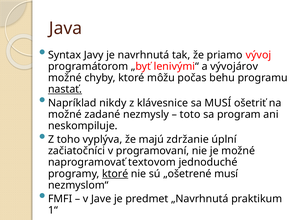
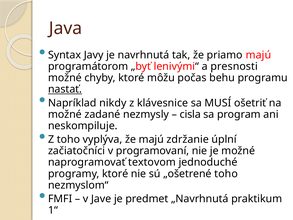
priamo vývoj: vývoj -> majú (258, 55)
vývojárov: vývojárov -> presnosti (234, 66)
toto: toto -> cisla (190, 114)
ktoré underline: present -> none (115, 174)
„ošetrené musí: musí -> toho (226, 174)
